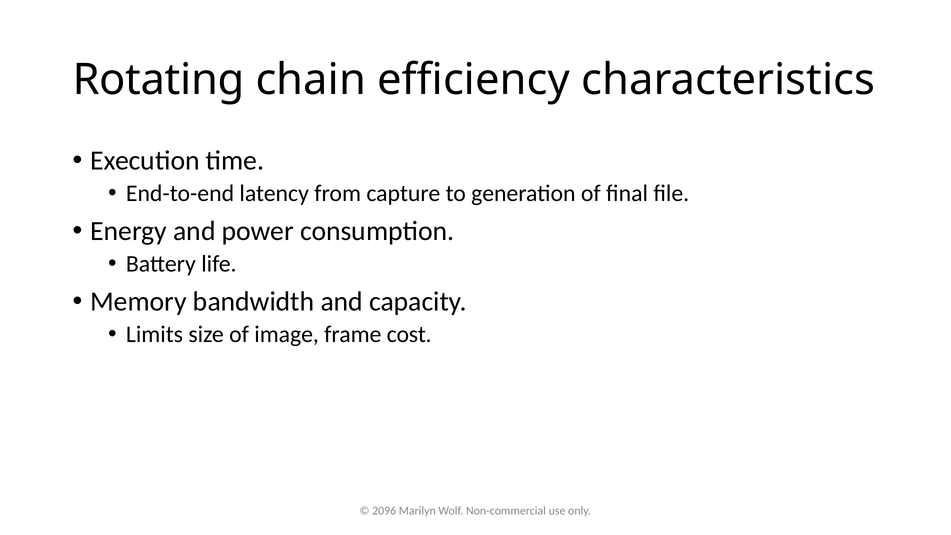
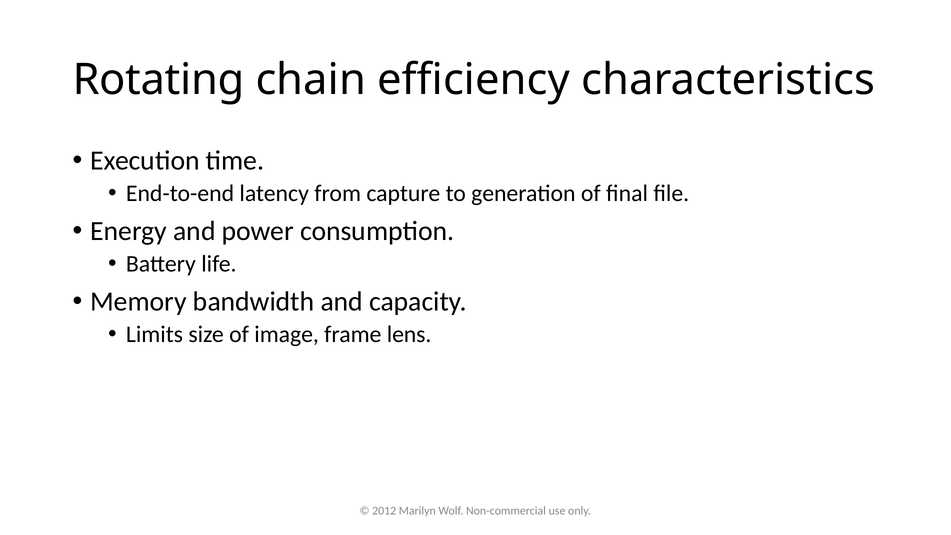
cost: cost -> lens (409, 335)
2096: 2096 -> 2012 (384, 511)
